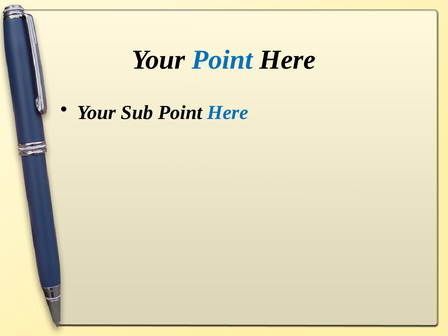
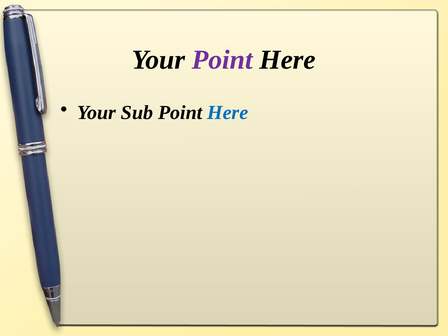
Point colour: blue -> purple (222, 60)
